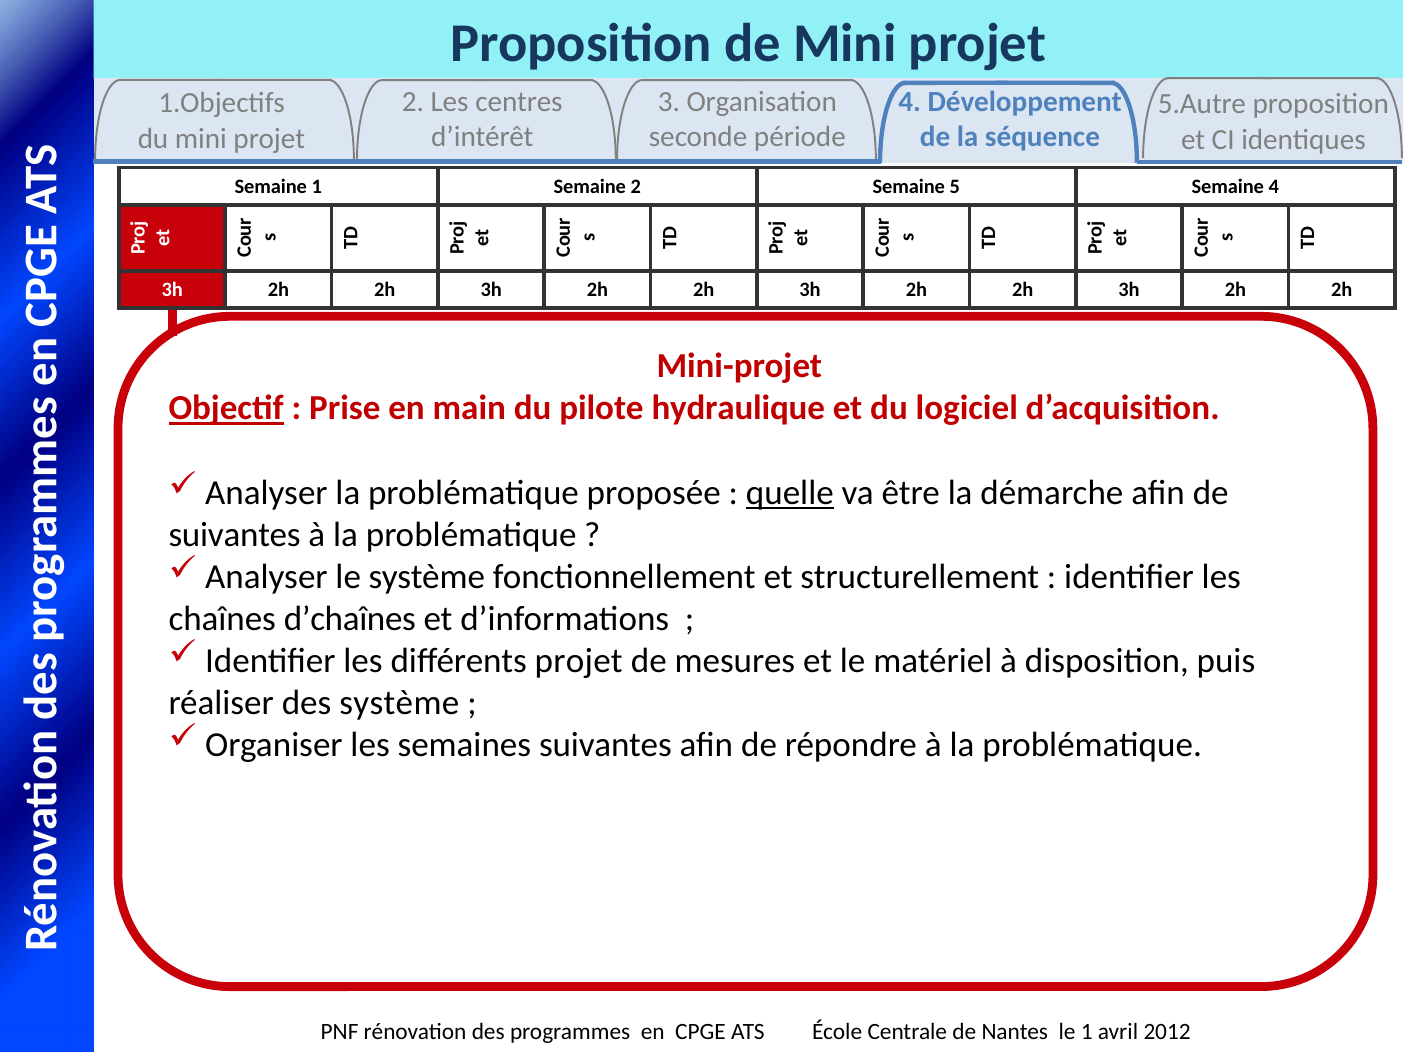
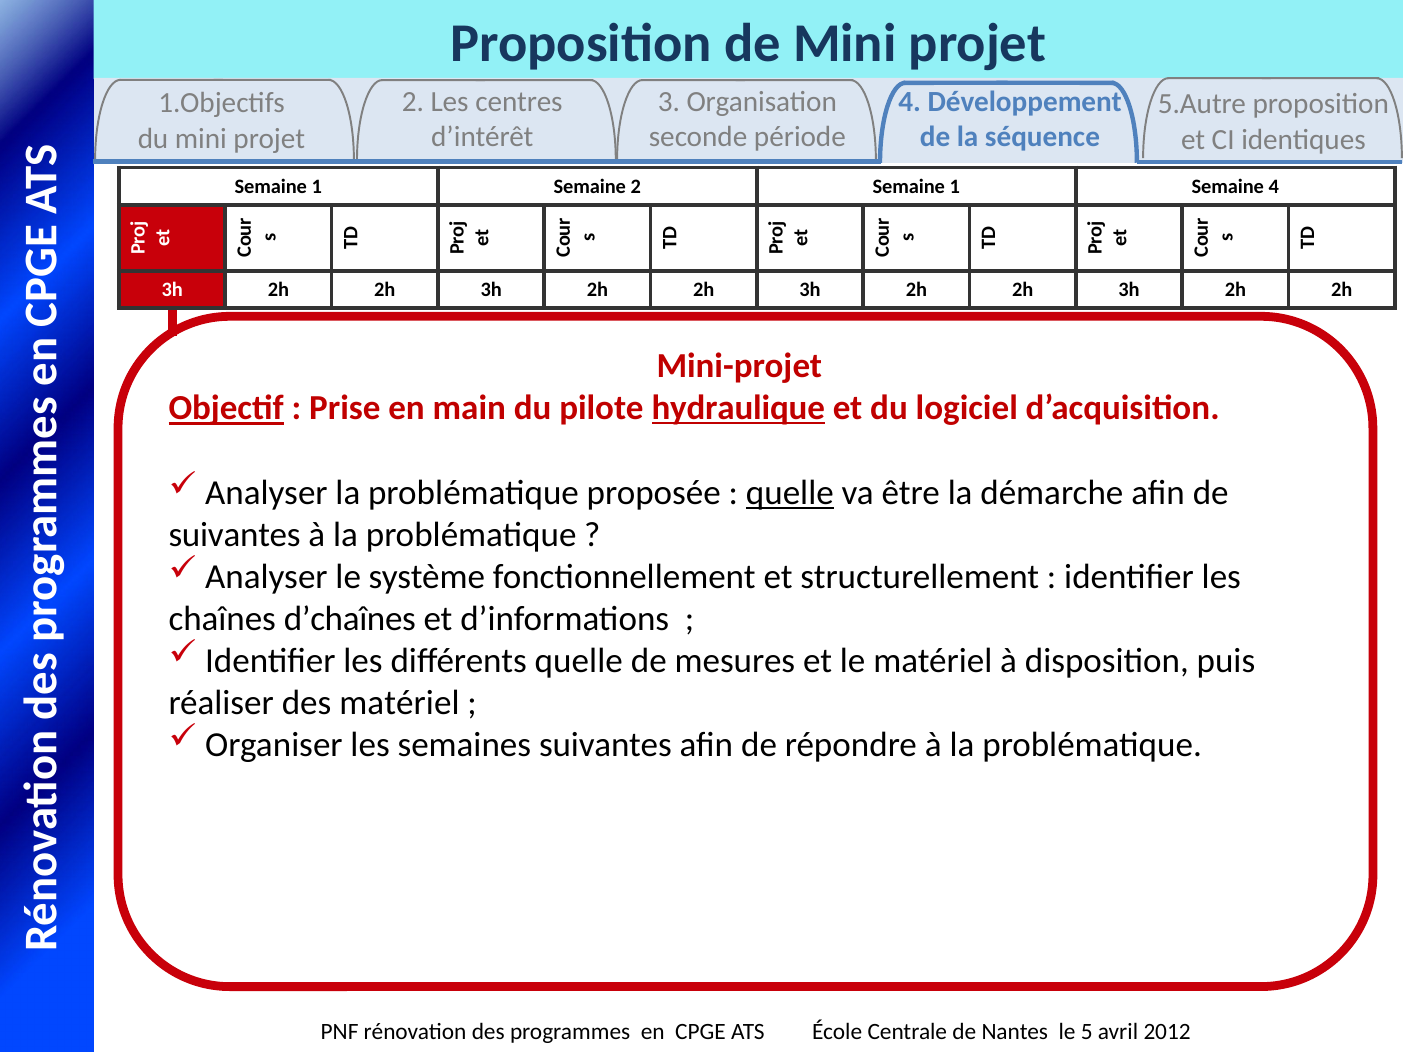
2 Semaine 5: 5 -> 1 (955, 187)
hydraulique underline: none -> present (738, 408)
différents projet: projet -> quelle (579, 661)
des système: système -> matériel (399, 703)
le 1: 1 -> 5 (1087, 1032)
